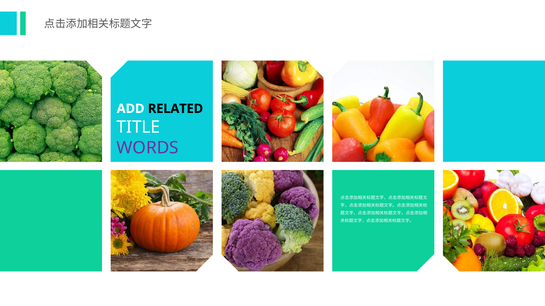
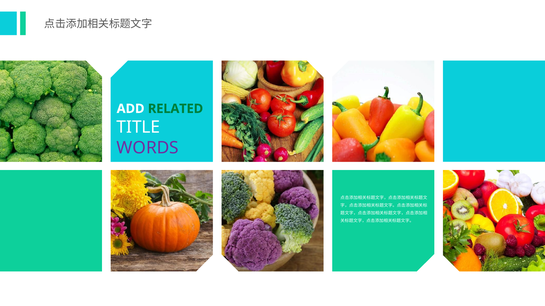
RELATED colour: black -> green (175, 109)
